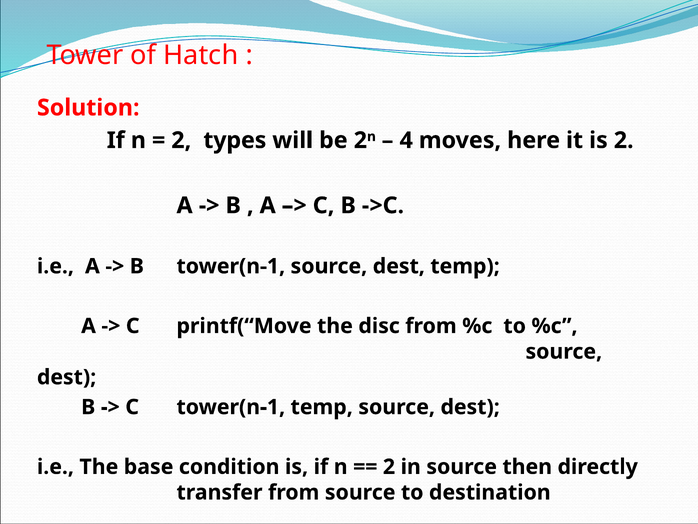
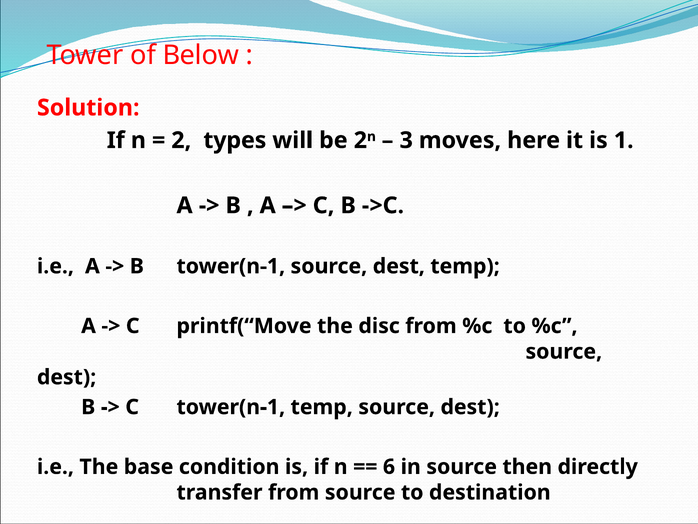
Hatch: Hatch -> Below (201, 55)
4: 4 -> 3 (406, 140)
is 2: 2 -> 1 (624, 140)
2: 2 -> 6 (389, 466)
